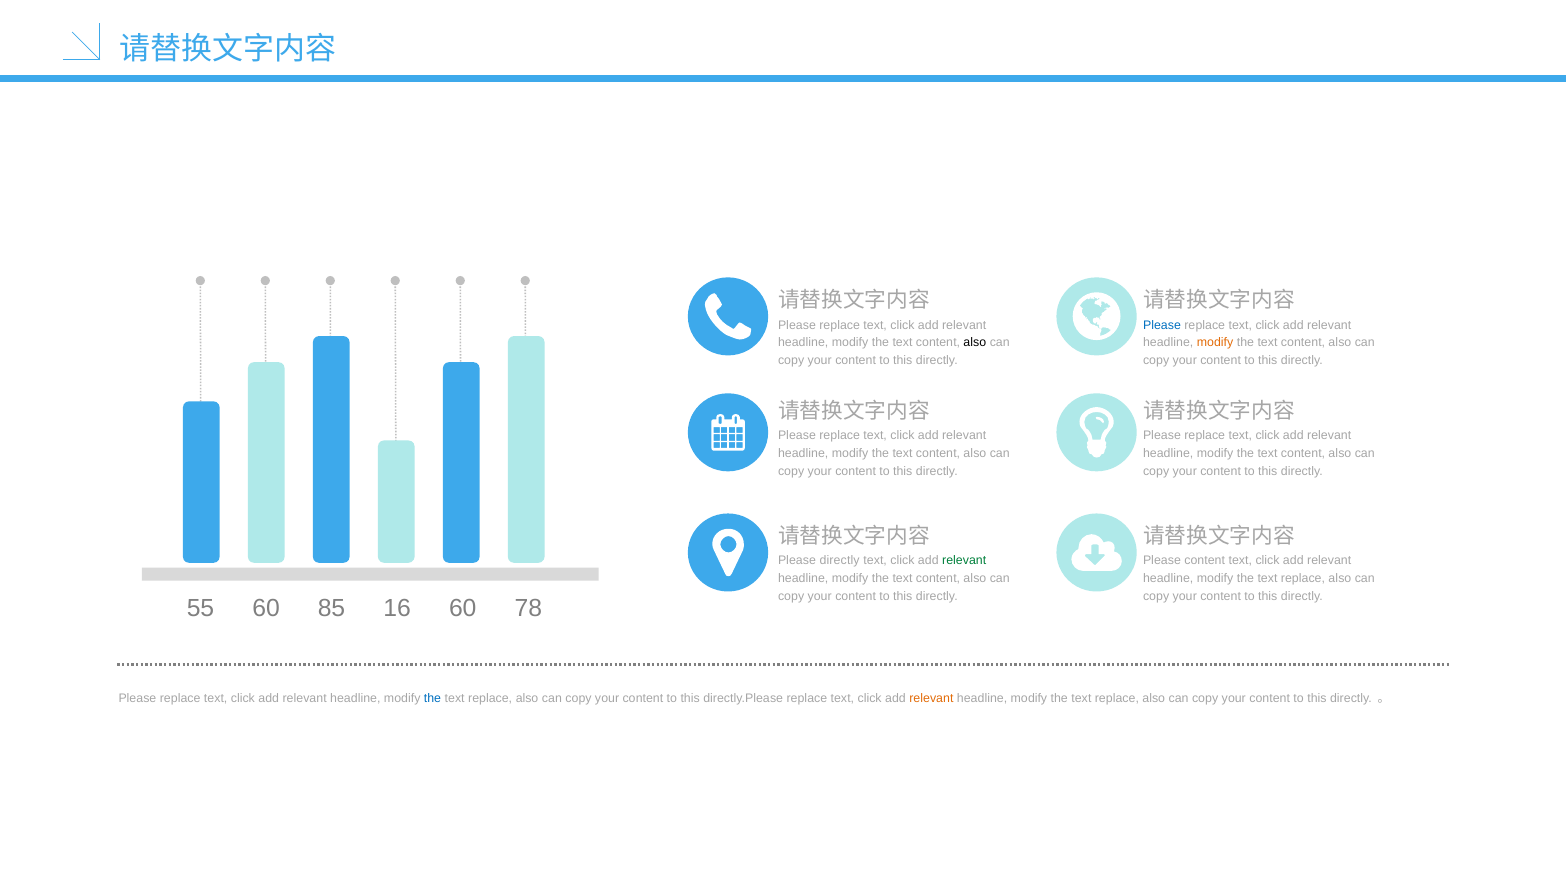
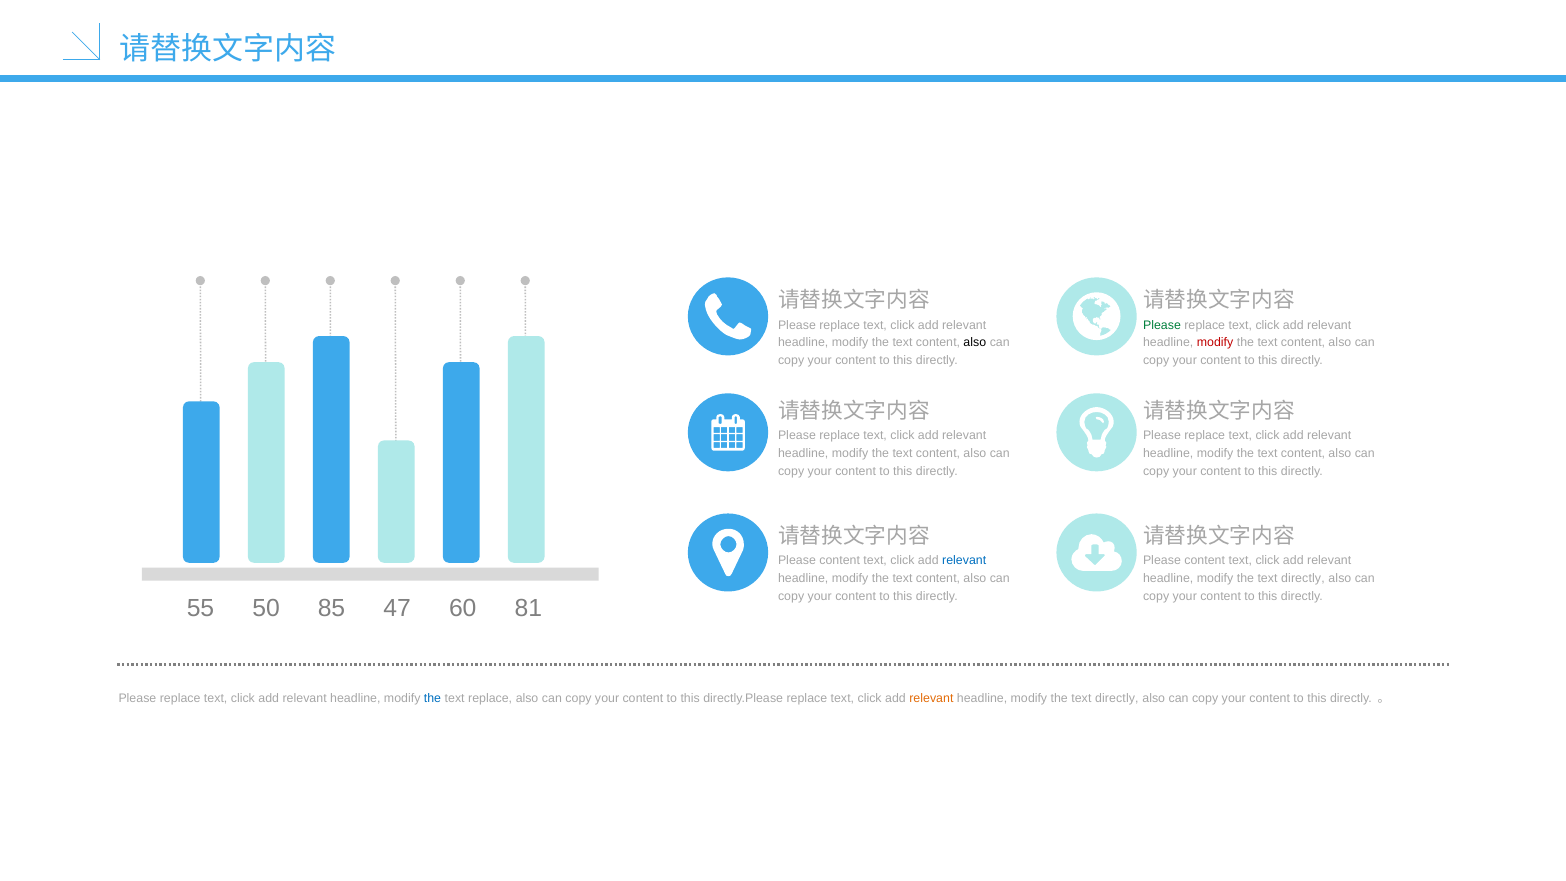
Please colour: blue -> green (1162, 325)
modify colour: orange -> red (1215, 343)
directly: directly -> content (840, 561)
relevant colour: green -> blue (964, 561)
replace: replace -> directly (1303, 578)
55 60: 60 -> 50 (266, 608)
16: 16 -> 47 (397, 608)
78: 78 -> 81 (528, 608)
replace: replace -> directly (1117, 699)
